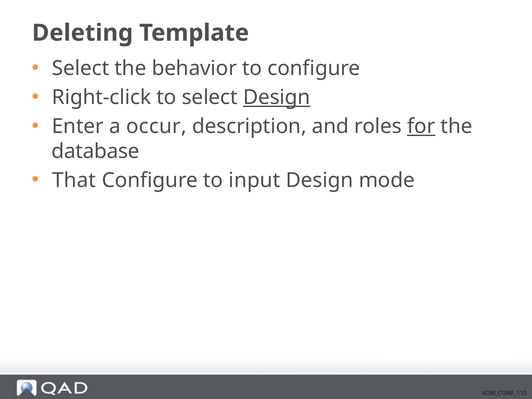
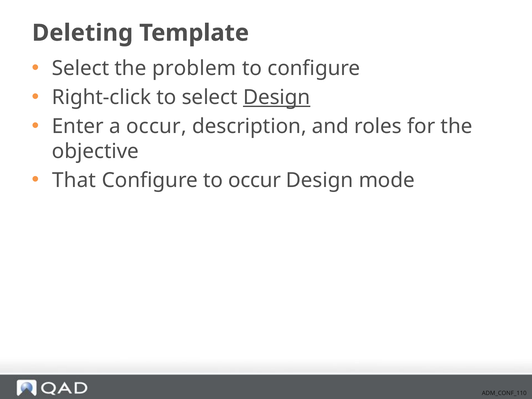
behavior: behavior -> problem (194, 68)
for underline: present -> none (421, 126)
database: database -> objective (95, 151)
to input: input -> occur (255, 180)
